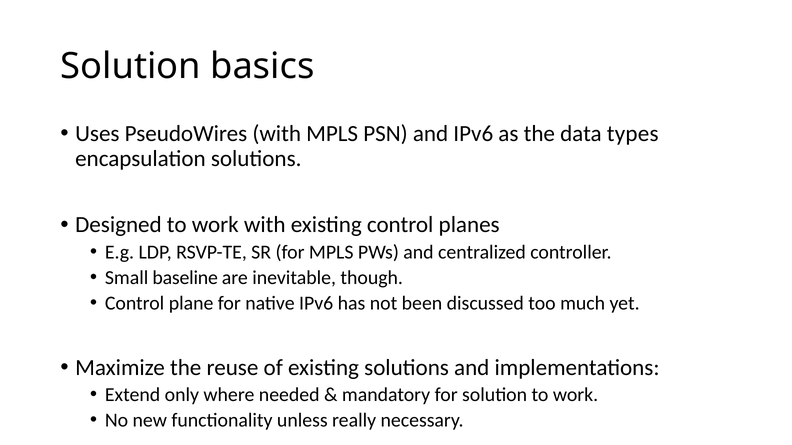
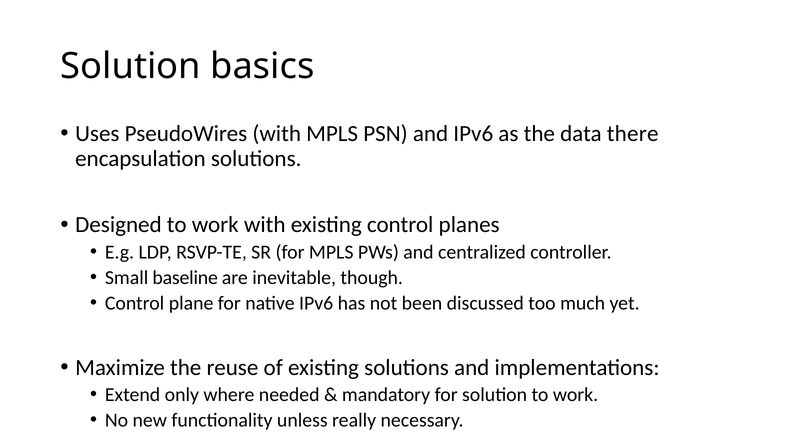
types: types -> there (633, 134)
